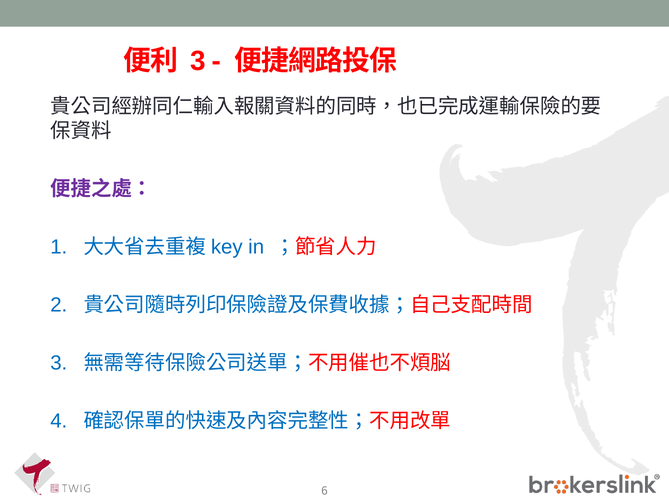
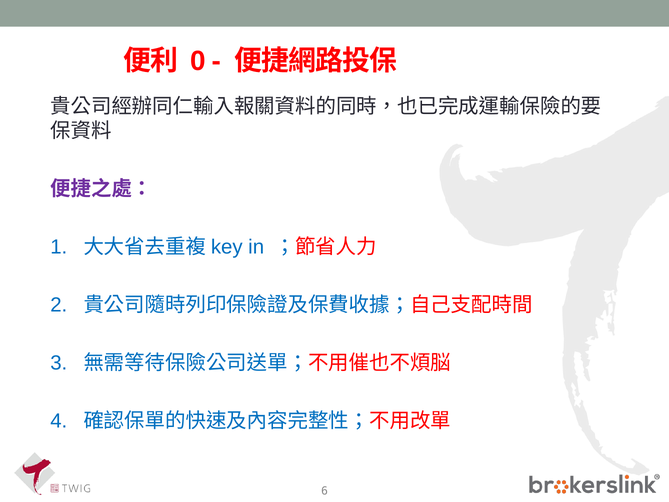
3: 3 -> 0 (198, 61)
